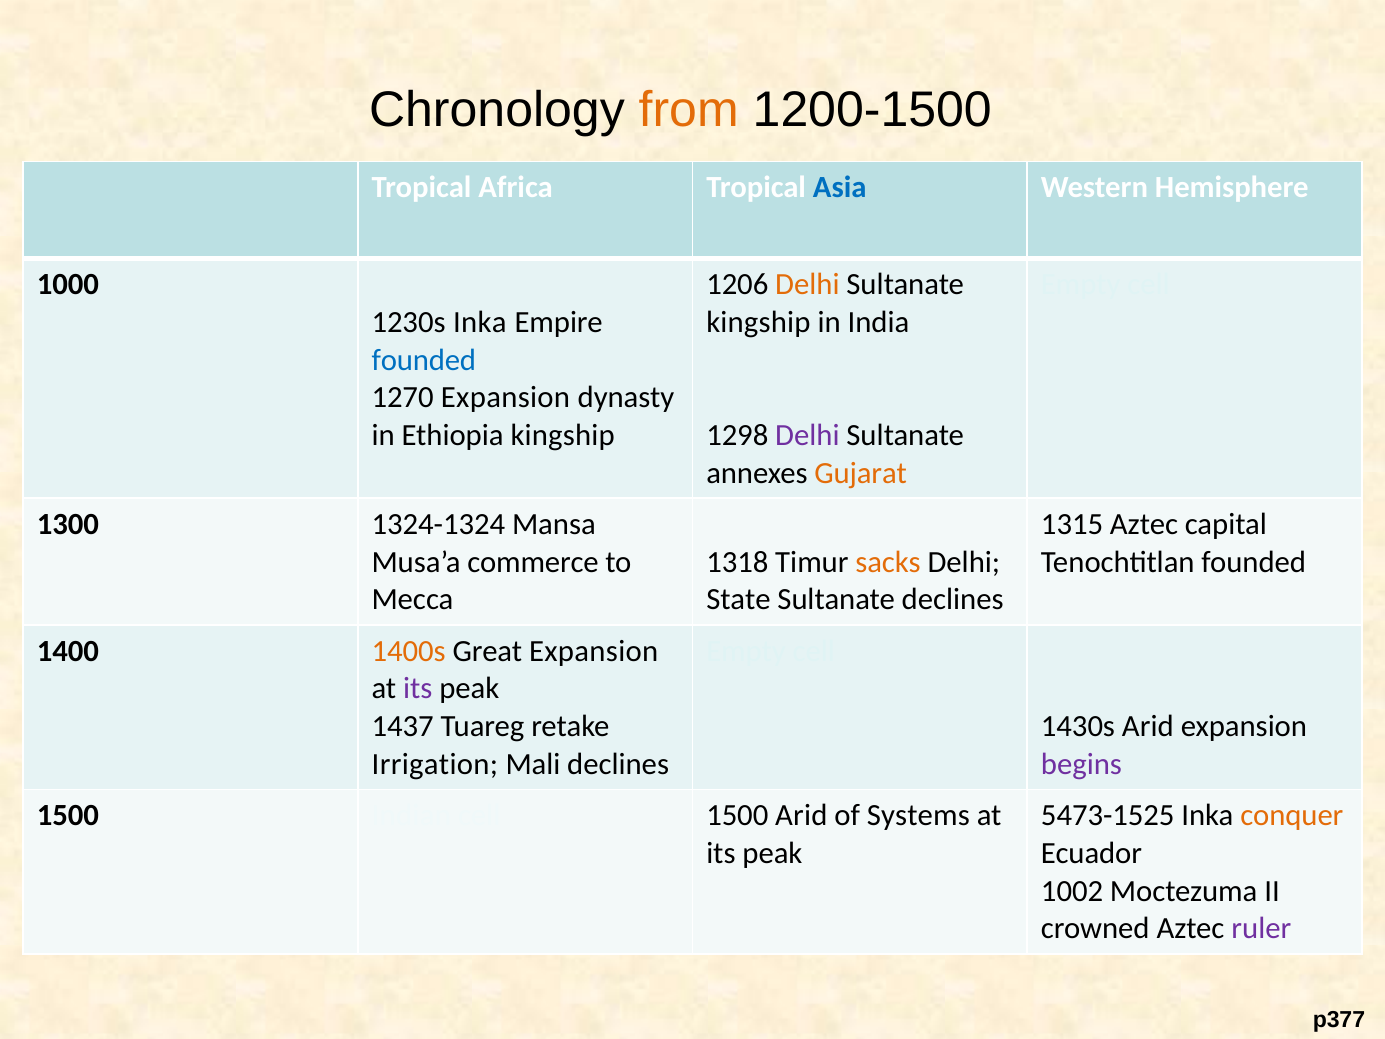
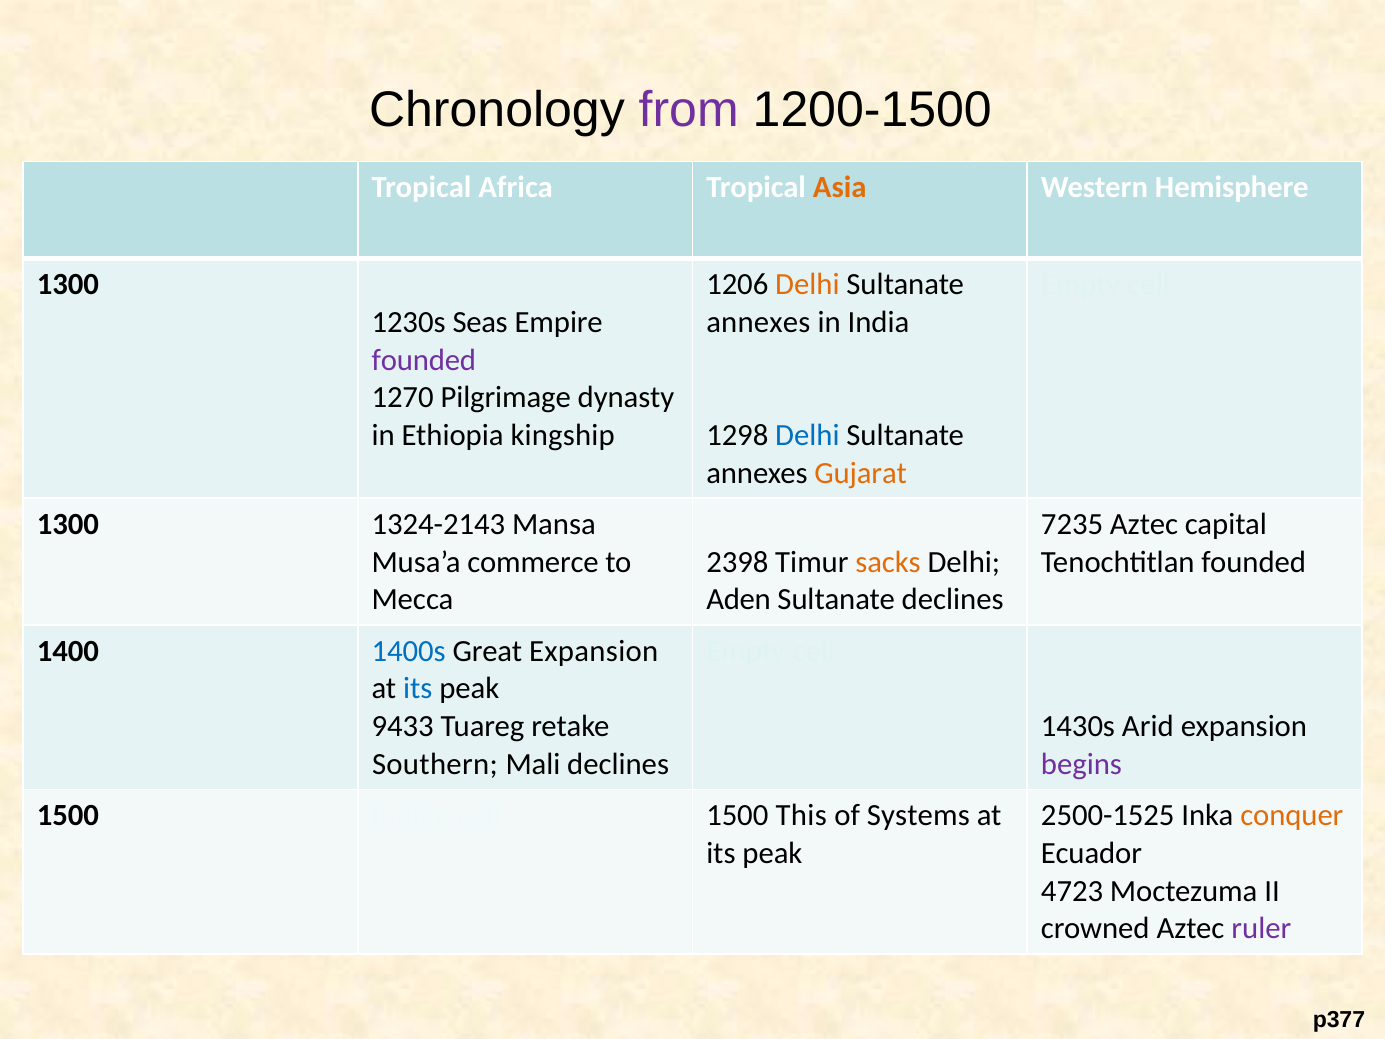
from colour: orange -> purple (689, 110)
Asia colour: blue -> orange (840, 188)
1000: 1000 -> 1300 (68, 285)
1230s Inka: Inka -> Seas (480, 322)
kingship: kingship -> annexes (758, 322)
founded colour: blue -> purple (424, 360)
1270 Expansion: Expansion -> Pilgrimage (506, 397)
Delhi colour: purple -> blue (807, 435)
1324-1324: 1324-1324 -> 1324-2143 (438, 524)
1315: 1315 -> 7235 (1072, 524)
1318: 1318 -> 2398 (737, 562)
State: State -> Aden (739, 600)
1400s colour: orange -> blue (409, 651)
its colour: purple -> blue (418, 689)
1437: 1437 -> 9433 (403, 726)
Irrigation: Irrigation -> Southern (435, 764)
1500 Arid: Arid -> This (801, 815)
5473-1525: 5473-1525 -> 2500-1525 (1108, 815)
1002: 1002 -> 4723 (1072, 891)
